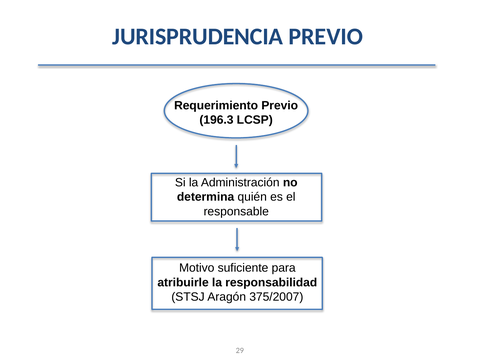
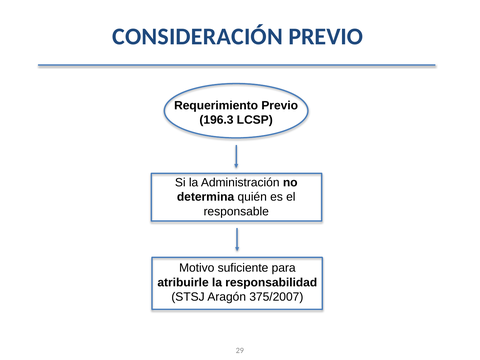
JURISPRUDENCIA: JURISPRUDENCIA -> CONSIDERACIÓN (198, 37)
